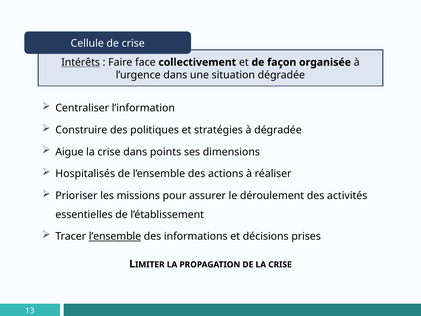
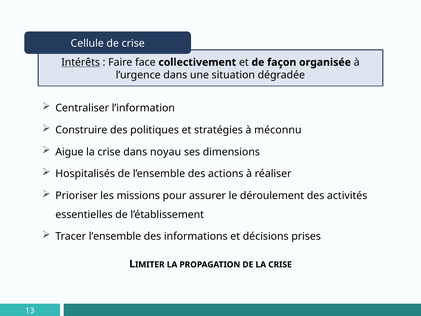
à dégradée: dégradée -> méconnu (278, 130)
points: points -> noyau (166, 152)
l’ensemble underline: present -> none (115, 236)
